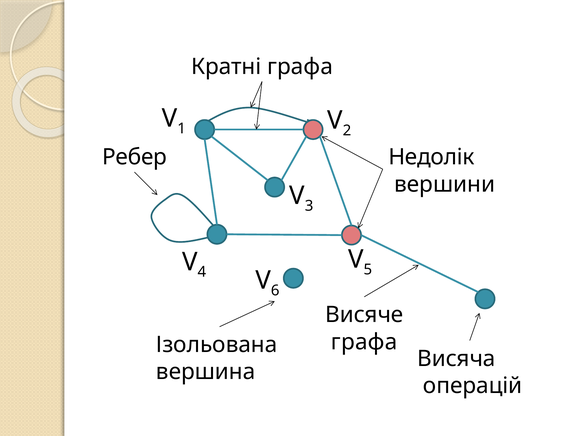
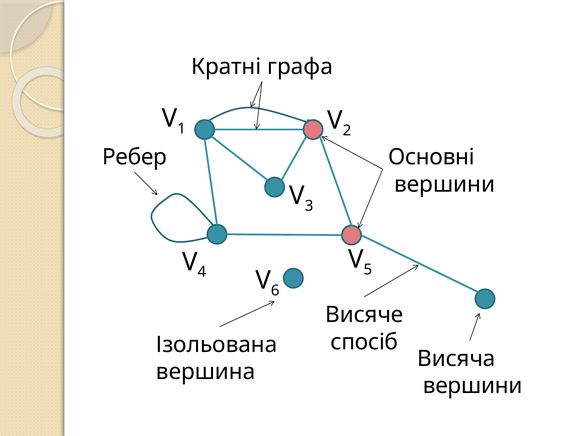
Недолік: Недолік -> Основні (431, 157)
графа: графа -> спосіб (364, 342)
операцій: операцій -> вершини (473, 385)
